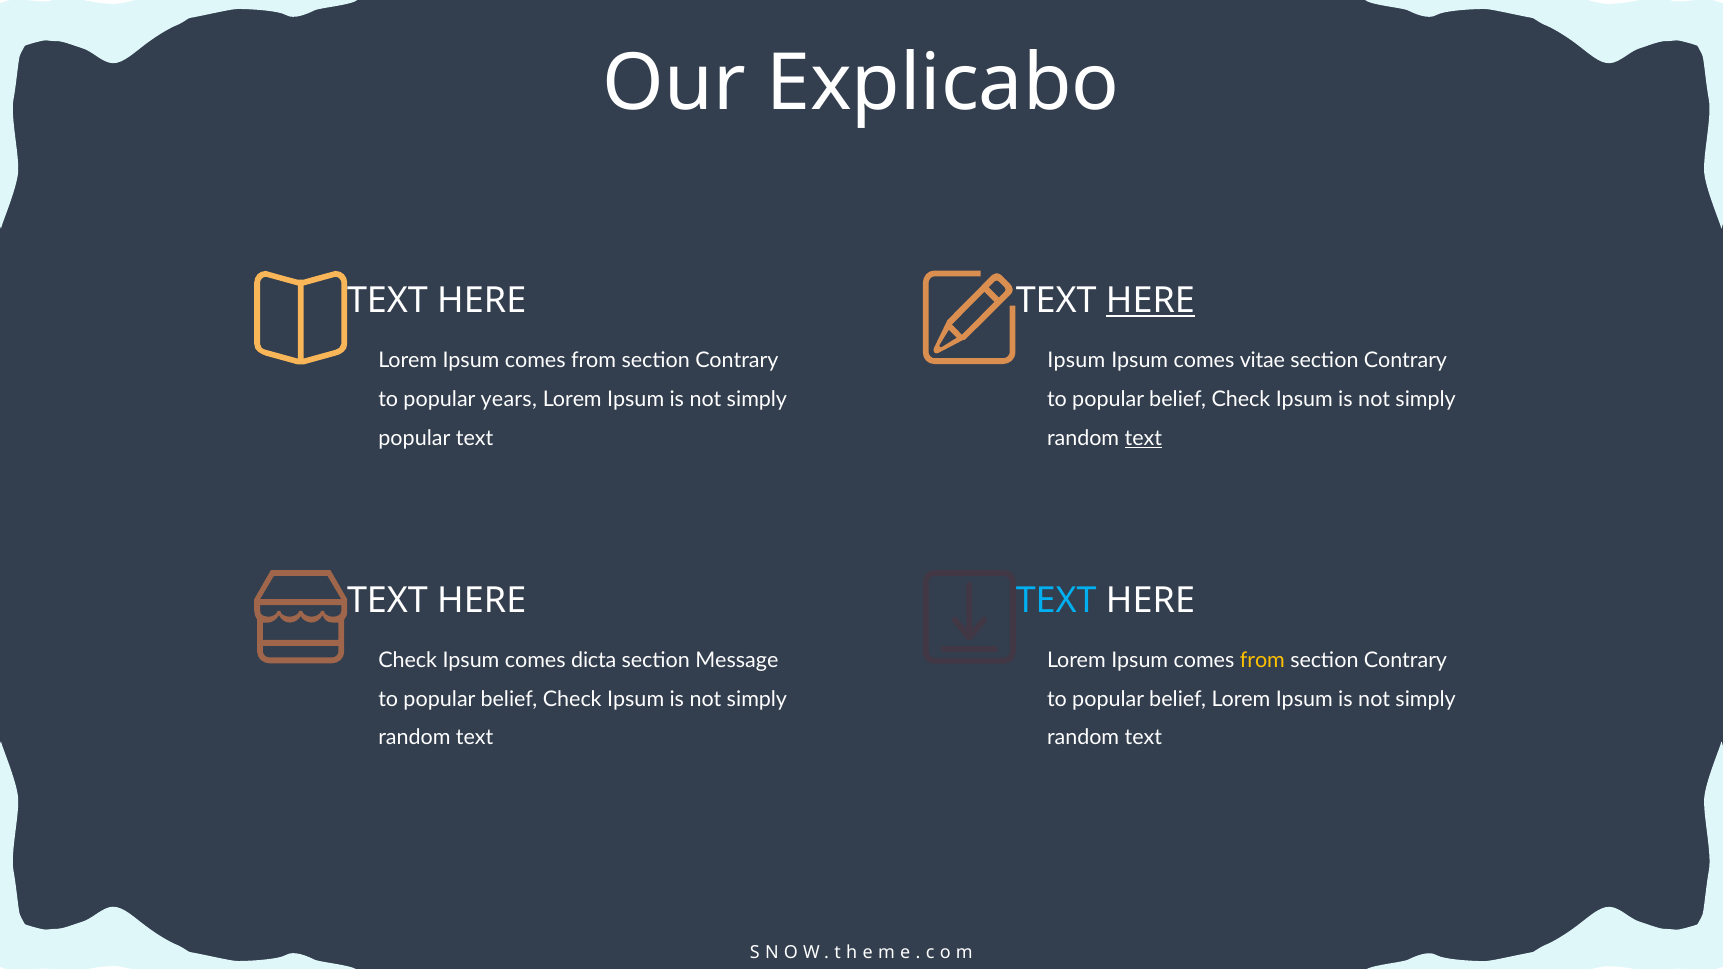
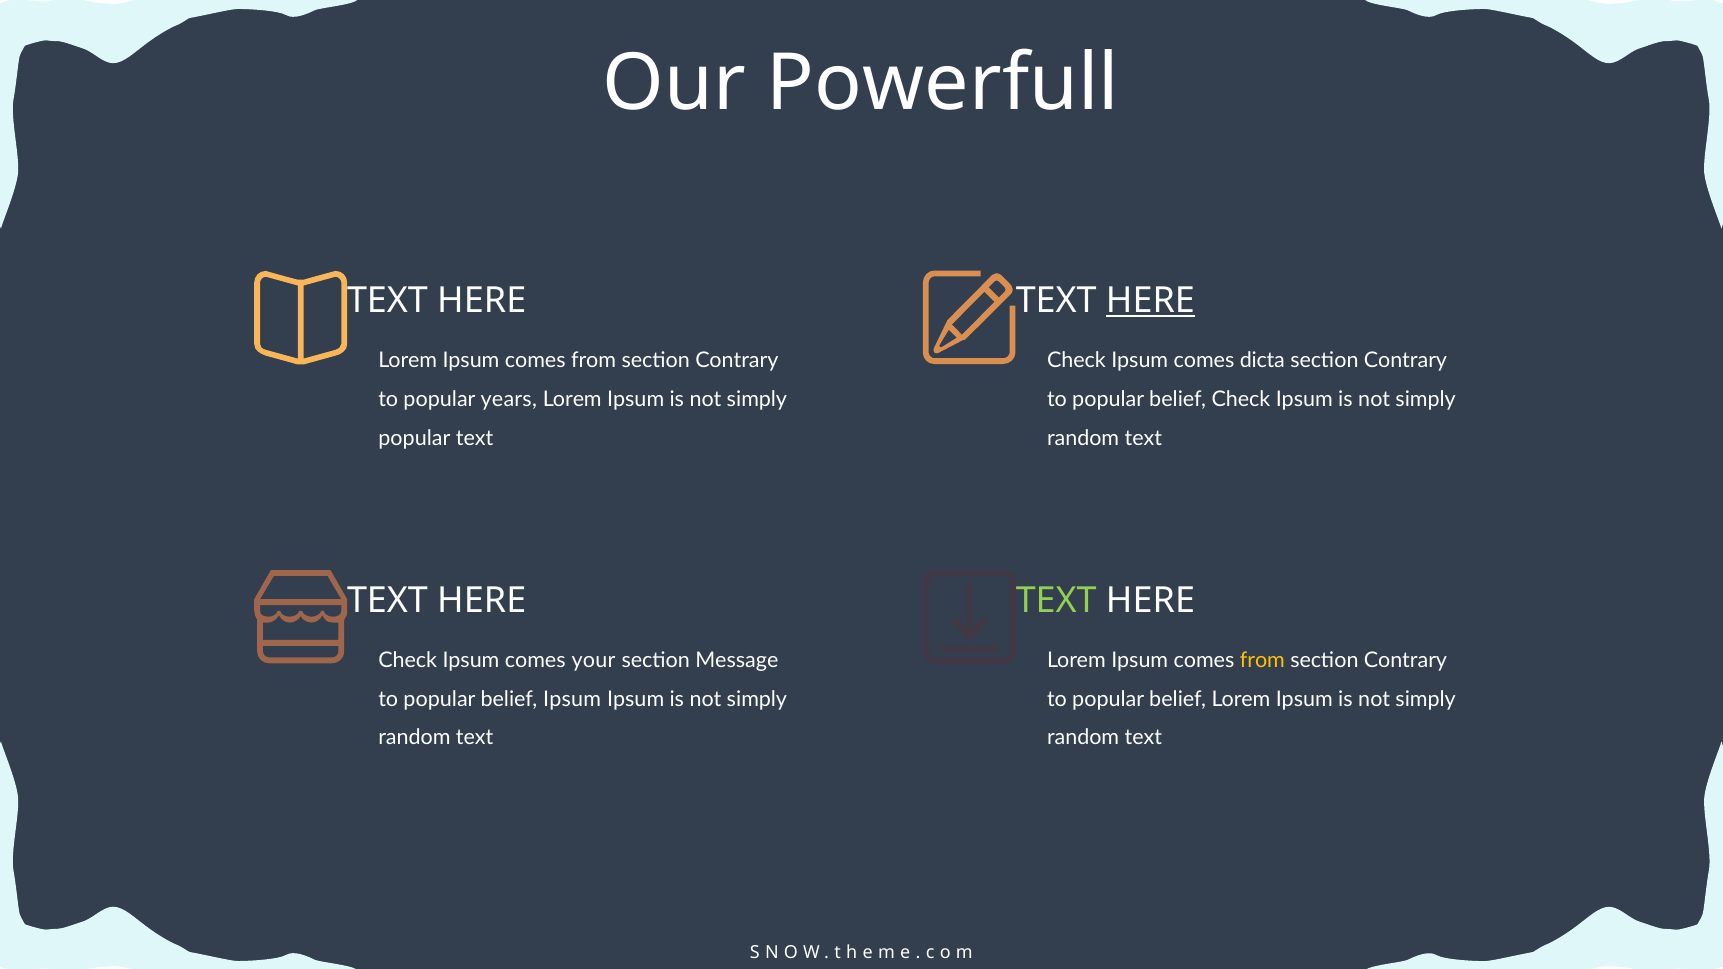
Explicabo: Explicabo -> Powerfull (943, 83)
Ipsum: Ipsum -> Check (1076, 361)
vitae: vitae -> dicta (1262, 361)
text underline: present -> none (1143, 438)
TEXT colour: light blue -> light green (1056, 601)
dicta: dicta -> your (593, 660)
Check: Check -> Ipsum (572, 699)
